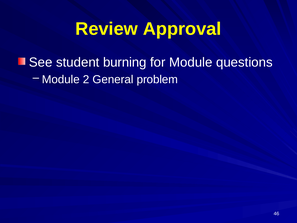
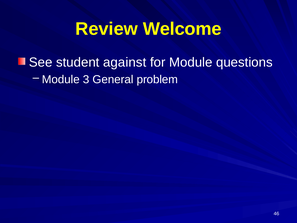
Approval: Approval -> Welcome (182, 29)
burning: burning -> against (125, 62)
2: 2 -> 3 (86, 79)
